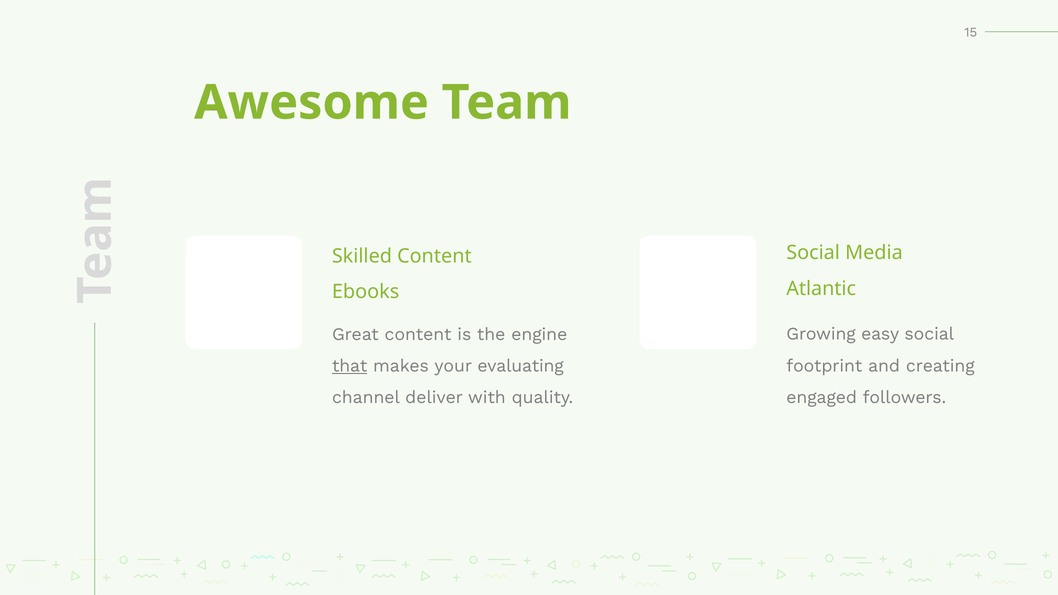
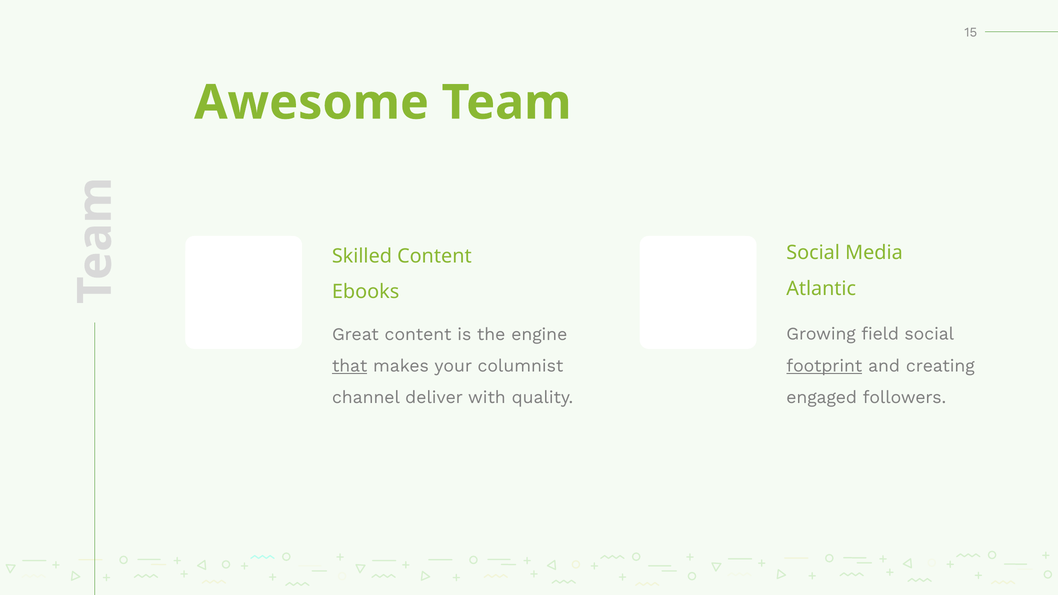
easy: easy -> field (880, 334)
footprint underline: none -> present (824, 366)
evaluating: evaluating -> columnist (520, 366)
